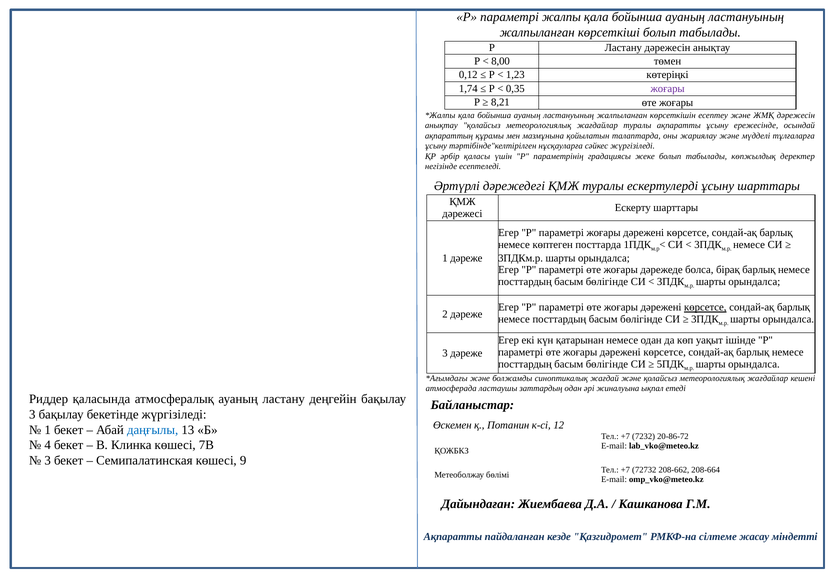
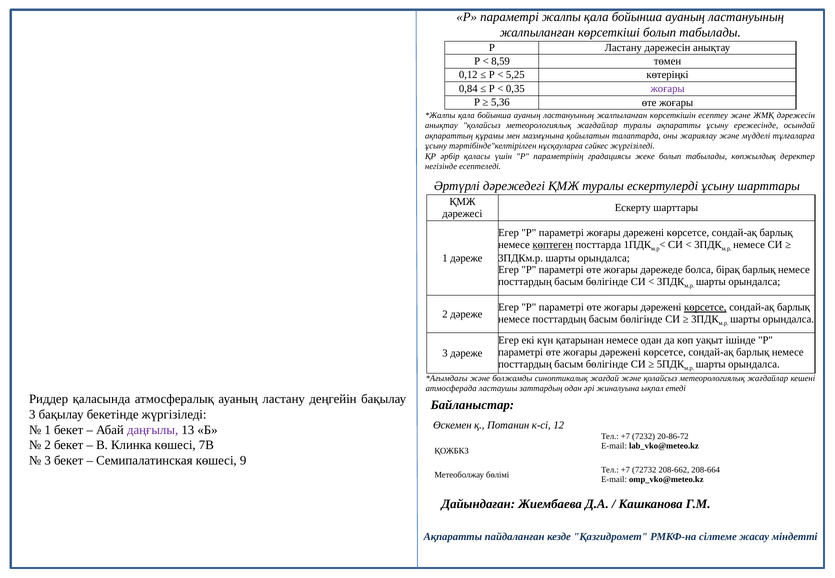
8,00: 8,00 -> 8,59 (501, 61)
1,23: 1,23 -> 5,25 (515, 75)
1,74: 1,74 -> 0,84 (468, 89)
8,21: 8,21 -> 5,36 (500, 102)
көптеген underline: none -> present (553, 245)
даңғылы colour: blue -> purple (153, 430)
4: 4 -> 2 (48, 445)
